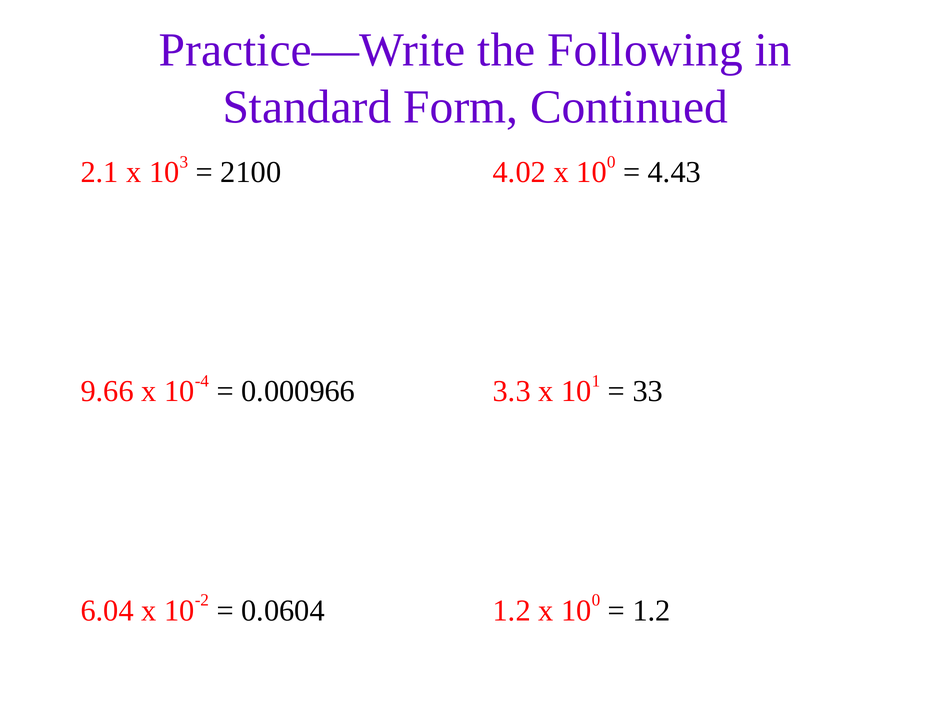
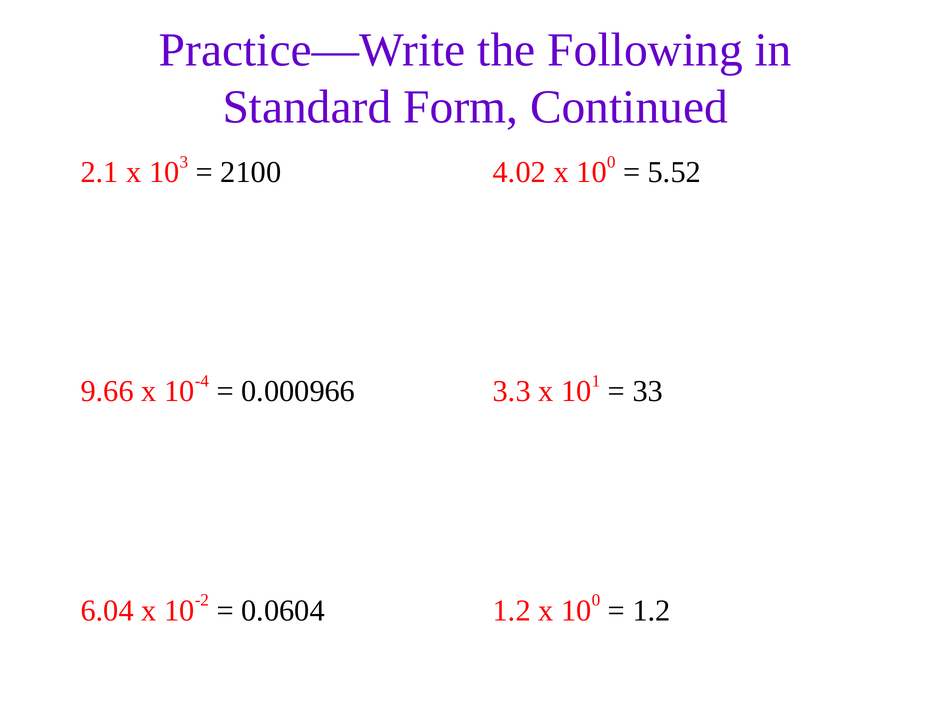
4.43: 4.43 -> 5.52 (674, 173)
